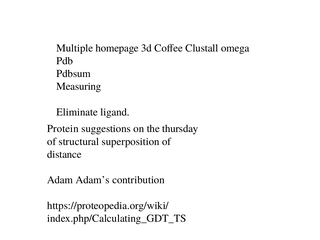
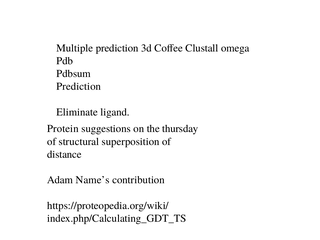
Multiple homepage: homepage -> prediction (117, 48)
Measuring: Measuring -> Prediction (79, 86)
Adam’s: Adam’s -> Name’s (93, 180)
